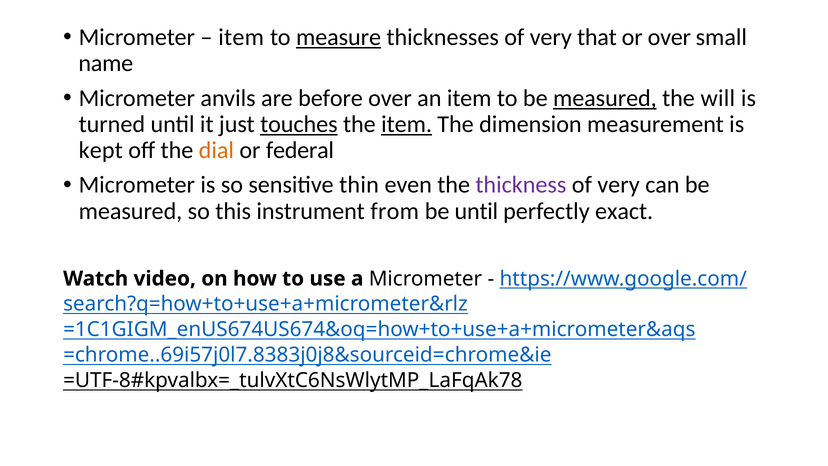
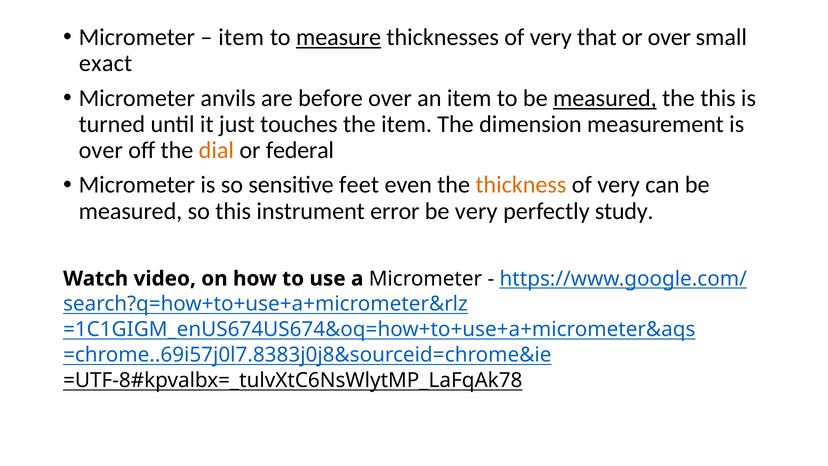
name: name -> exact (106, 63)
the will: will -> this (718, 98)
touches underline: present -> none (299, 124)
item underline: present -> none (407, 124)
kept: kept -> over (101, 150)
thin: thin -> feet (359, 185)
thickness colour: purple -> orange (521, 185)
from: from -> error (395, 211)
be until: until -> very (476, 211)
exact: exact -> study (624, 211)
